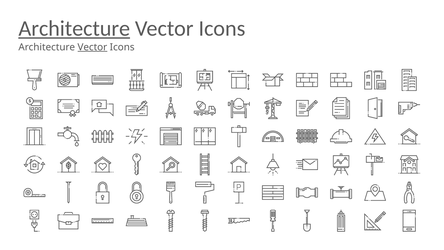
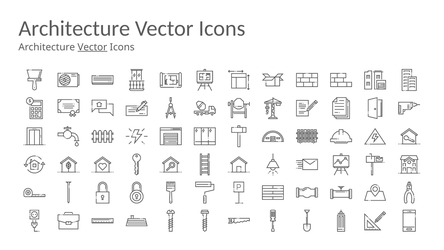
Architecture underline: present -> none (74, 28)
